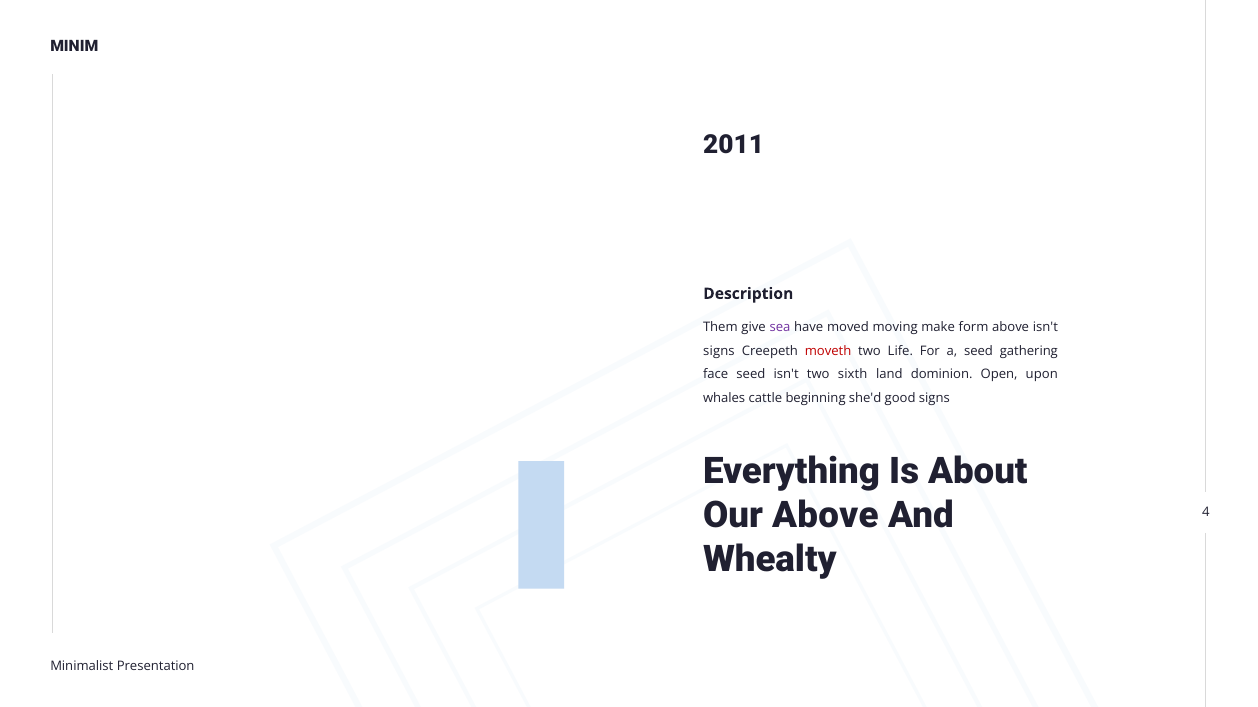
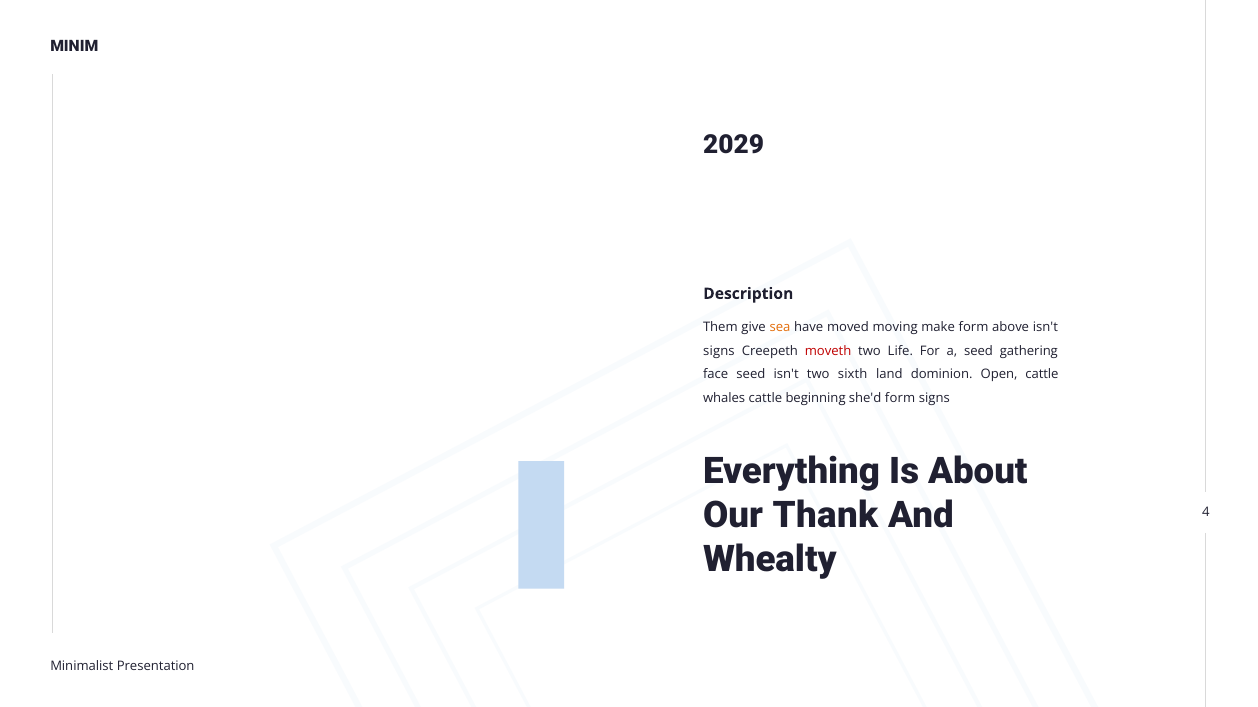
2011: 2011 -> 2029 (734, 145)
sea colour: purple -> orange (780, 328)
Open upon: upon -> cattle (1042, 375)
she'd good: good -> form (900, 399)
Our Above: Above -> Thank (825, 516)
